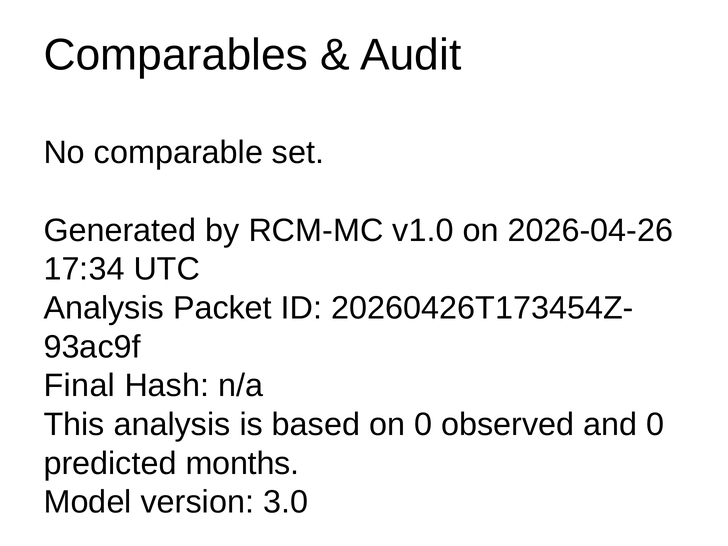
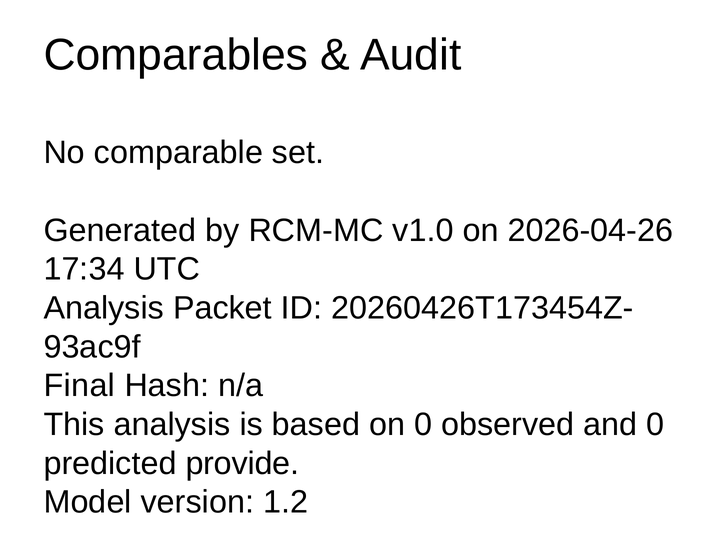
months: months -> provide (242, 463)
3.0: 3.0 -> 1.2 (286, 502)
